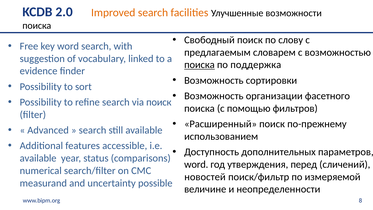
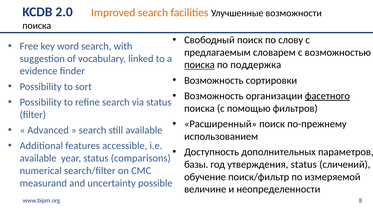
фасетного underline: none -> present (327, 96)
via поиск: поиск -> status (159, 102)
word: word -> базы (196, 164)
утверждения перед: перед -> status (304, 164)
новостей: новостей -> обучение (205, 177)
